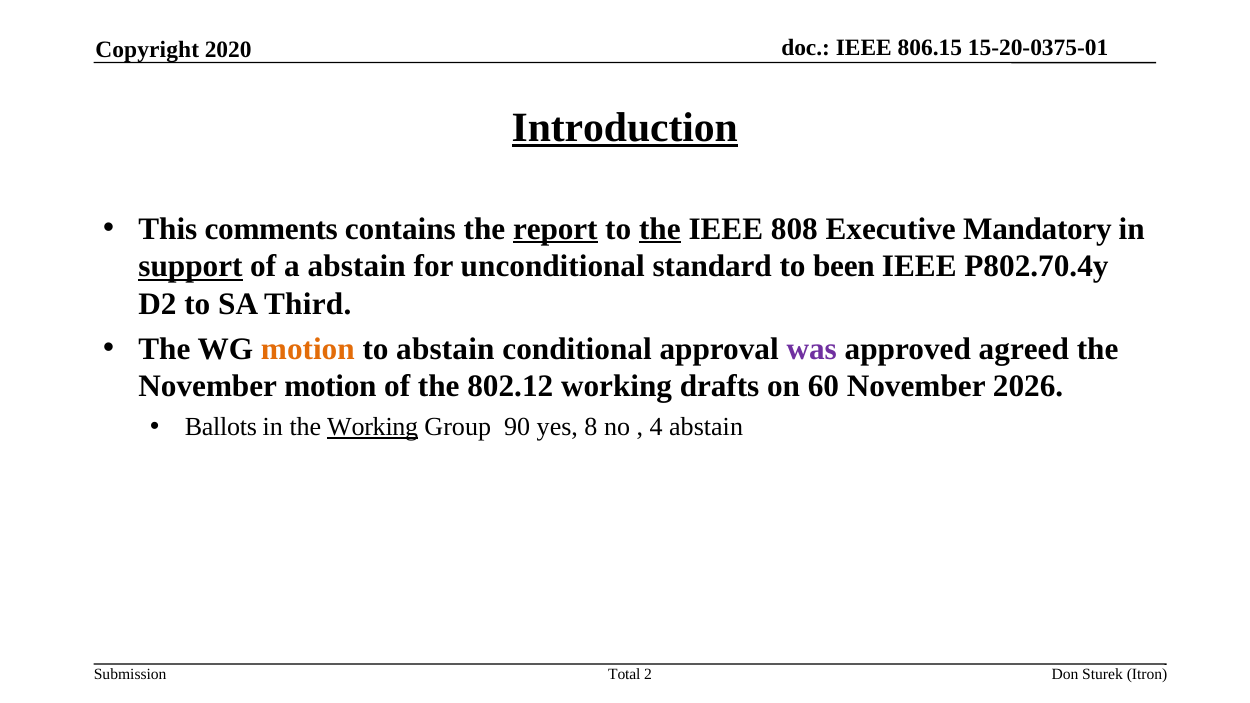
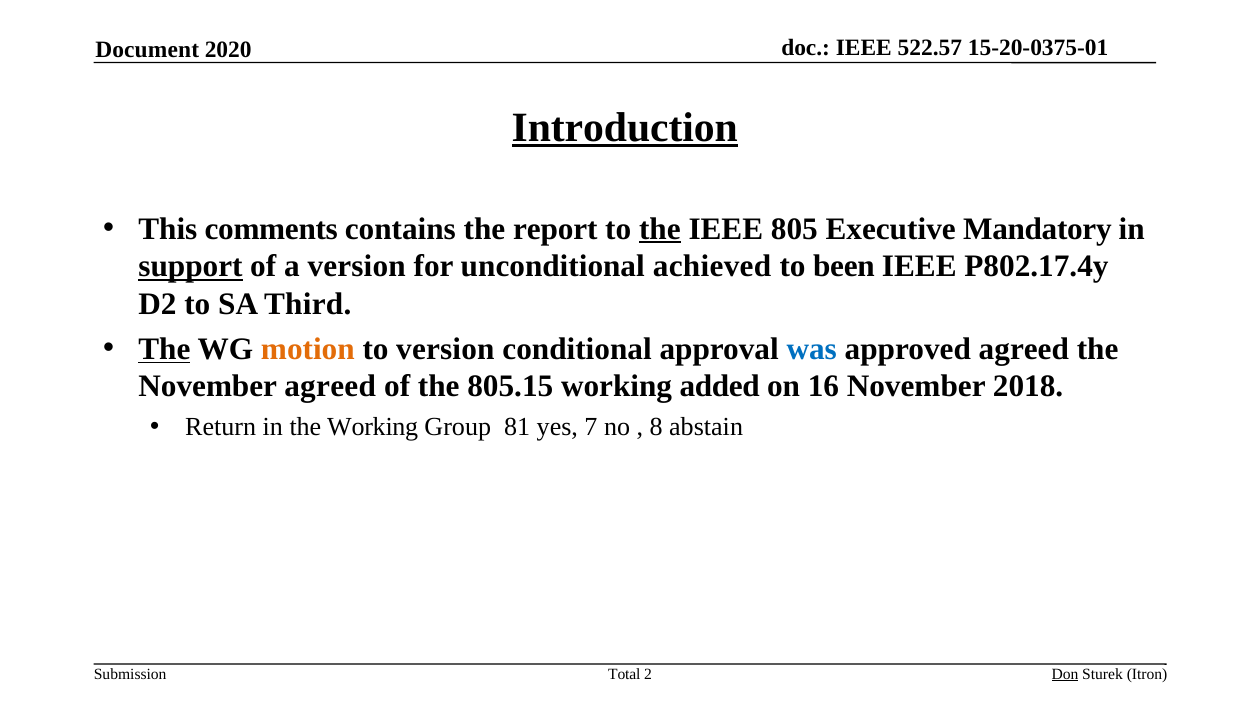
806.15: 806.15 -> 522.57 (930, 48)
Copyright: Copyright -> Document (147, 50)
report underline: present -> none (555, 229)
808: 808 -> 805 (794, 229)
a abstain: abstain -> version (357, 266)
standard: standard -> achieved (712, 266)
P802.70.4y: P802.70.4y -> P802.17.4y (1036, 266)
The underline: none -> present (164, 349)
to abstain: abstain -> version (445, 349)
was colour: purple -> blue (812, 349)
November motion: motion -> agreed (330, 387)
802.12: 802.12 -> 805.15 (510, 387)
drafts: drafts -> added (720, 387)
60: 60 -> 16 (823, 387)
2026: 2026 -> 2018 (1028, 387)
Ballots: Ballots -> Return (221, 427)
Working underline: present -> none (373, 427)
90: 90 -> 81 (517, 427)
8: 8 -> 7 (591, 427)
4: 4 -> 8 (656, 427)
Don underline: none -> present (1065, 674)
